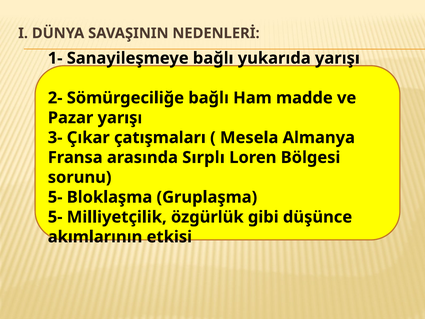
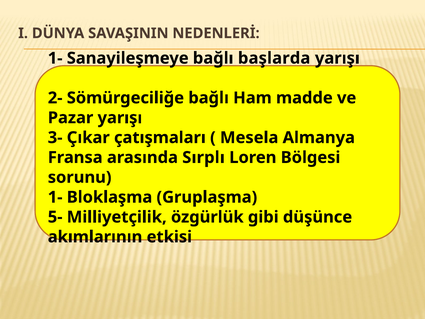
yukarıda: yukarıda -> başlarda (274, 58)
5-: 5- -> 1- (55, 197)
